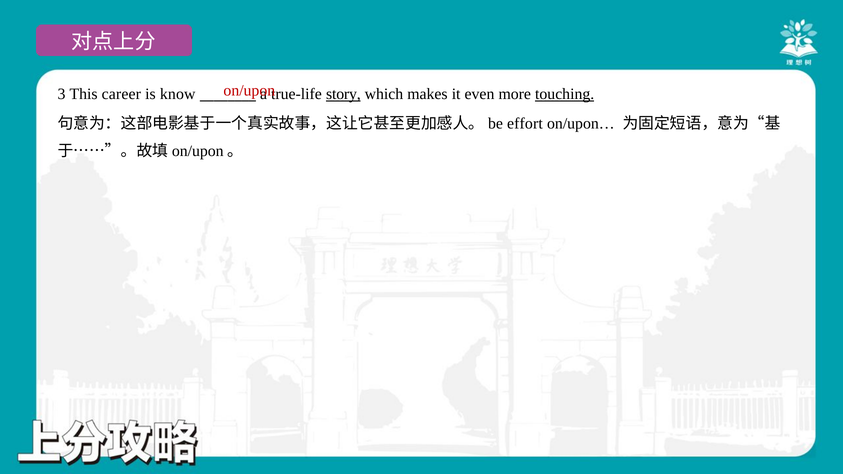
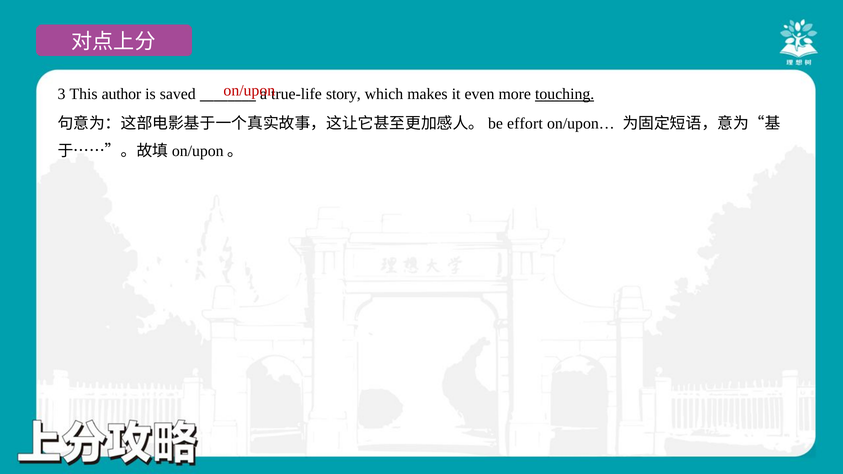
career: career -> author (121, 94)
know: know -> saved (178, 94)
story underline: present -> none (343, 94)
